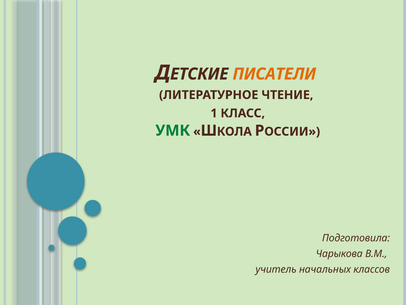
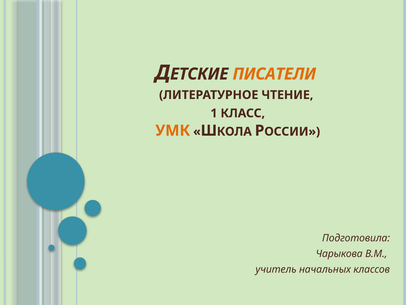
УМК colour: green -> orange (173, 130)
